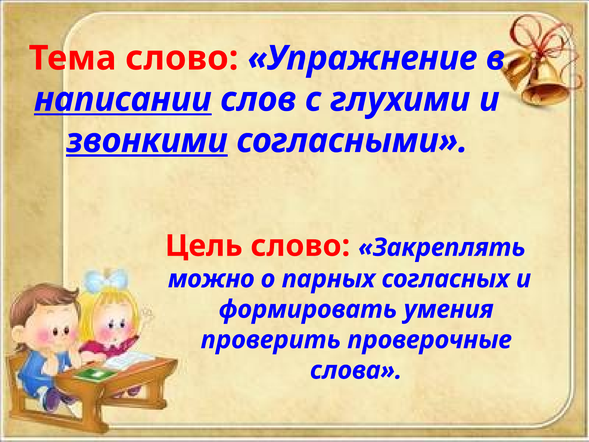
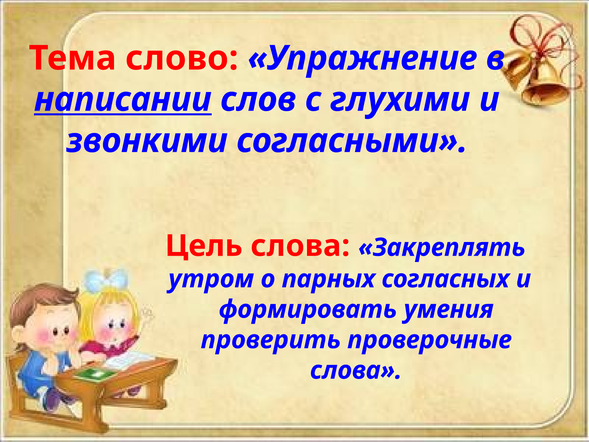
звонкими underline: present -> none (147, 141)
Цель слово: слово -> слова (300, 246)
можно: можно -> утром (211, 279)
